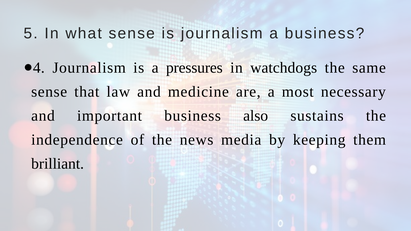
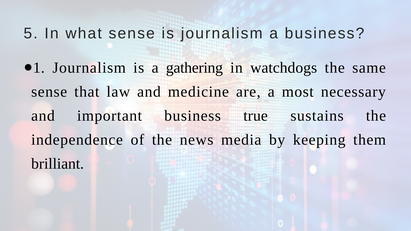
4: 4 -> 1 (39, 68)
pressures: pressures -> gathering (194, 68)
also: also -> true (256, 116)
